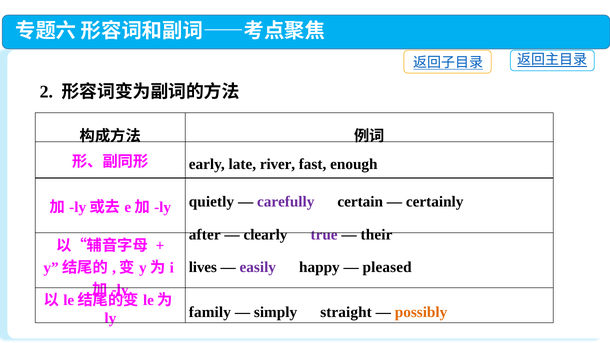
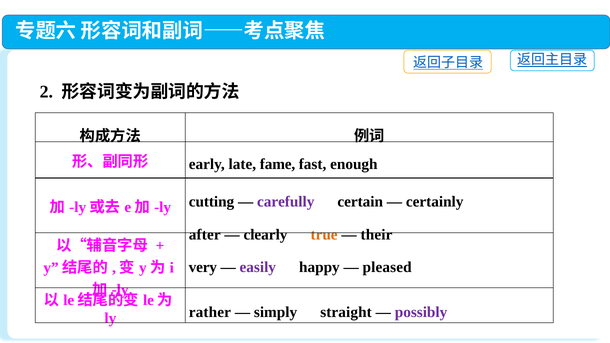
river: river -> fame (278, 164)
quietly: quietly -> cutting (212, 202)
true colour: purple -> orange (324, 235)
lives: lives -> very (203, 268)
family: family -> rather (210, 312)
possibly colour: orange -> purple (421, 312)
